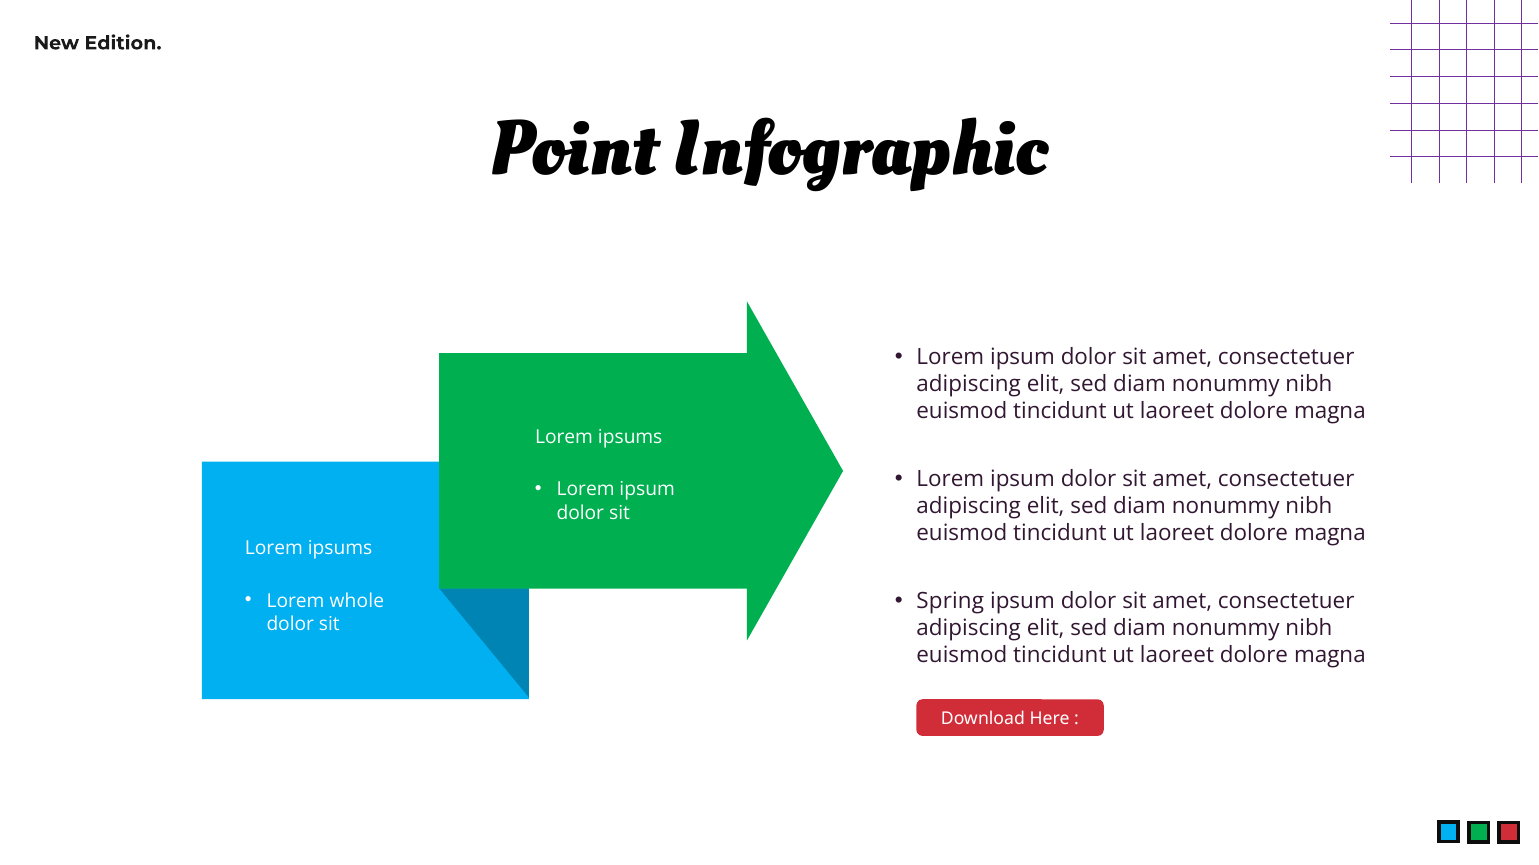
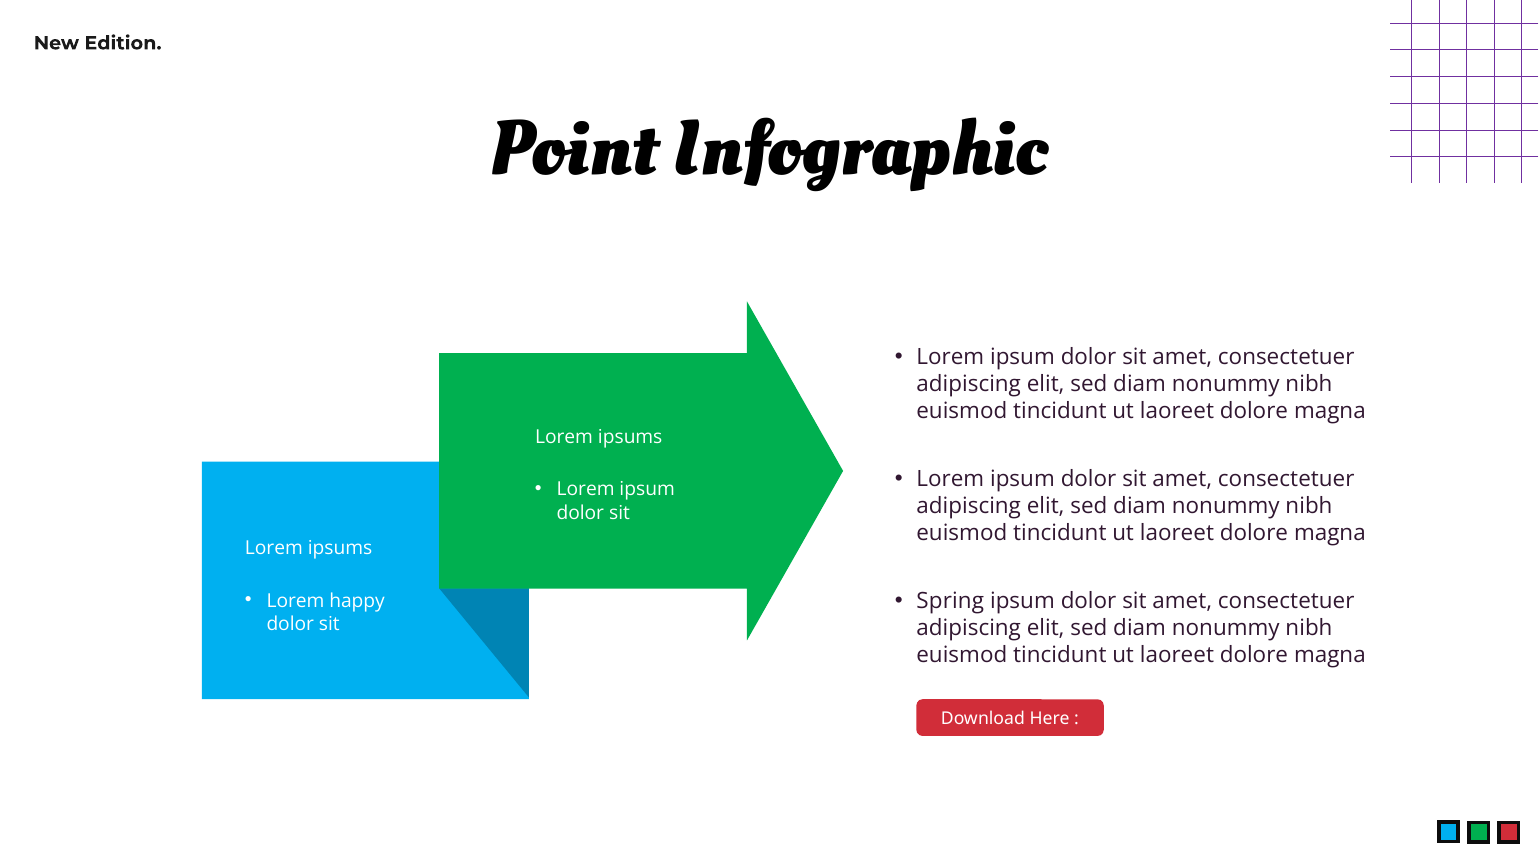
whole: whole -> happy (357, 601)
